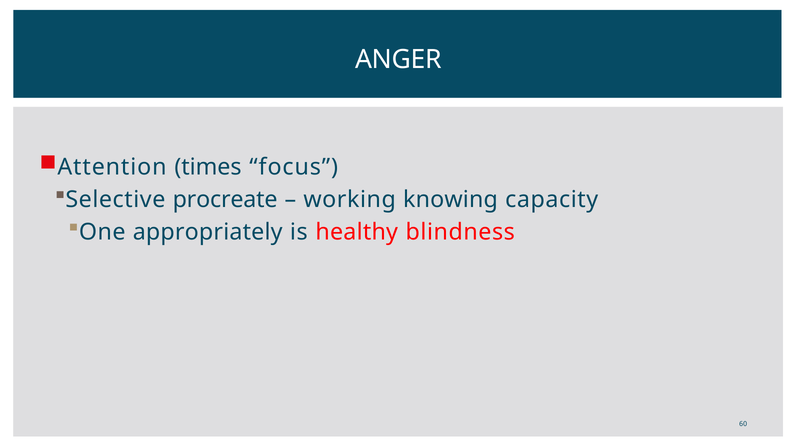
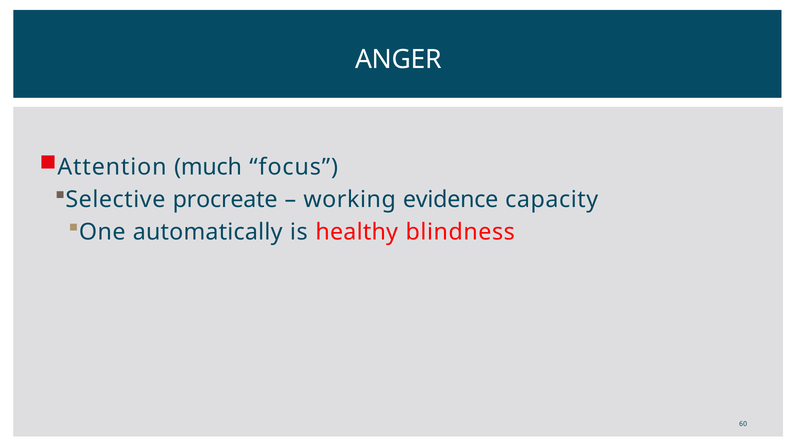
times: times -> much (208, 167)
knowing: knowing -> evidence (451, 200)
appropriately: appropriately -> automatically (208, 232)
